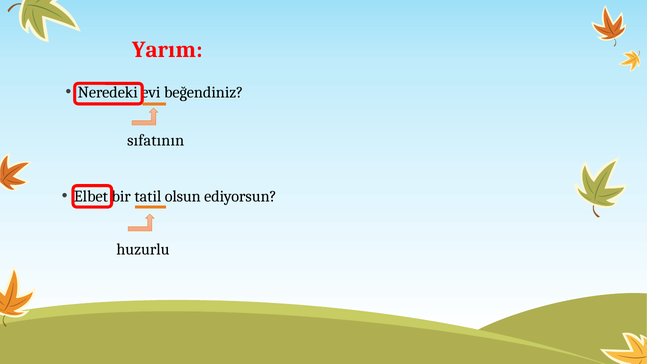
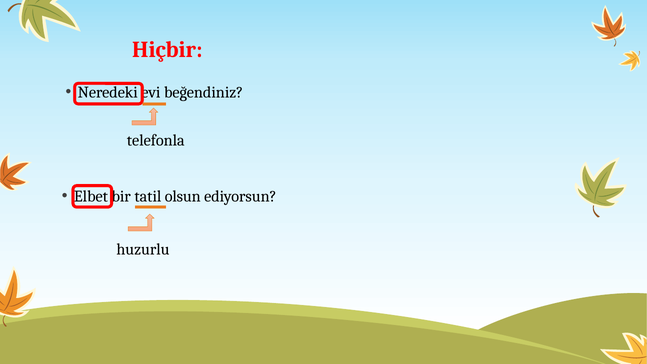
Yarım: Yarım -> Hiçbir (167, 50)
sıfatının: sıfatının -> telefonla (156, 140)
